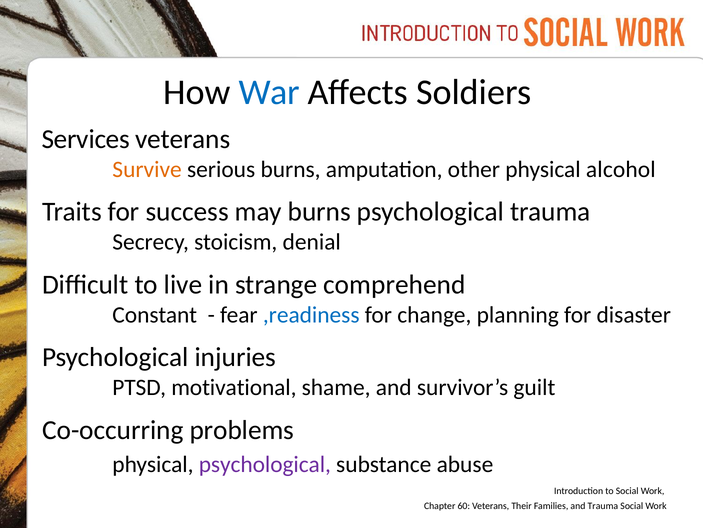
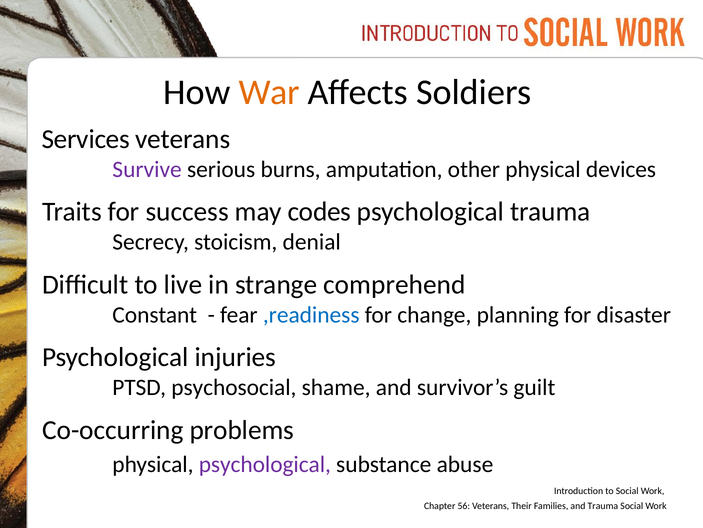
War colour: blue -> orange (269, 92)
Survive colour: orange -> purple (147, 169)
alcohol: alcohol -> devices (621, 169)
may burns: burns -> codes (319, 212)
motivational: motivational -> psychosocial (234, 387)
60: 60 -> 56 (464, 505)
